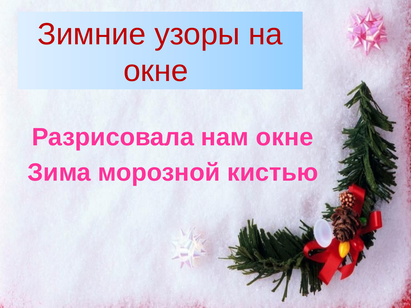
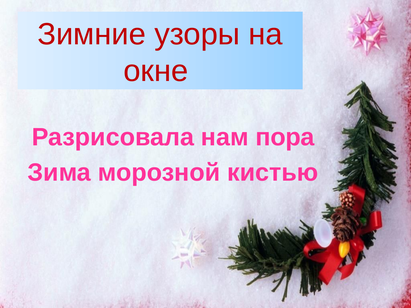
нам окне: окне -> пора (285, 137)
